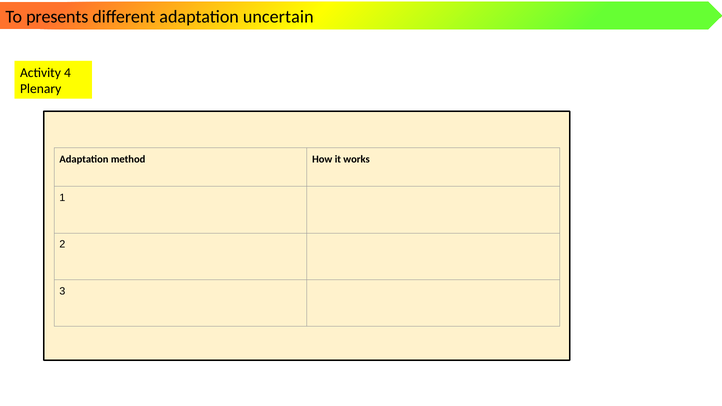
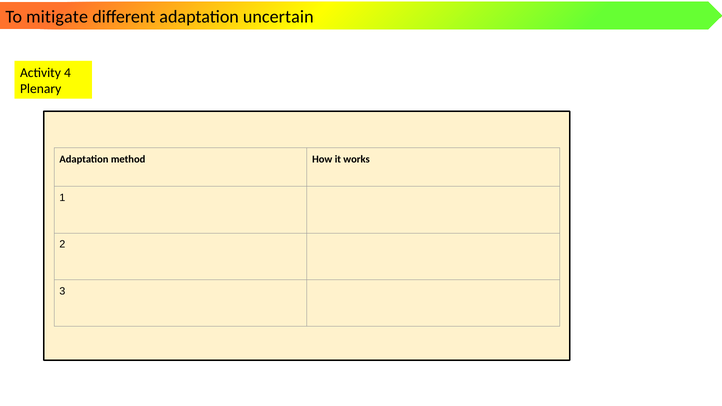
presents: presents -> mitigate (57, 17)
